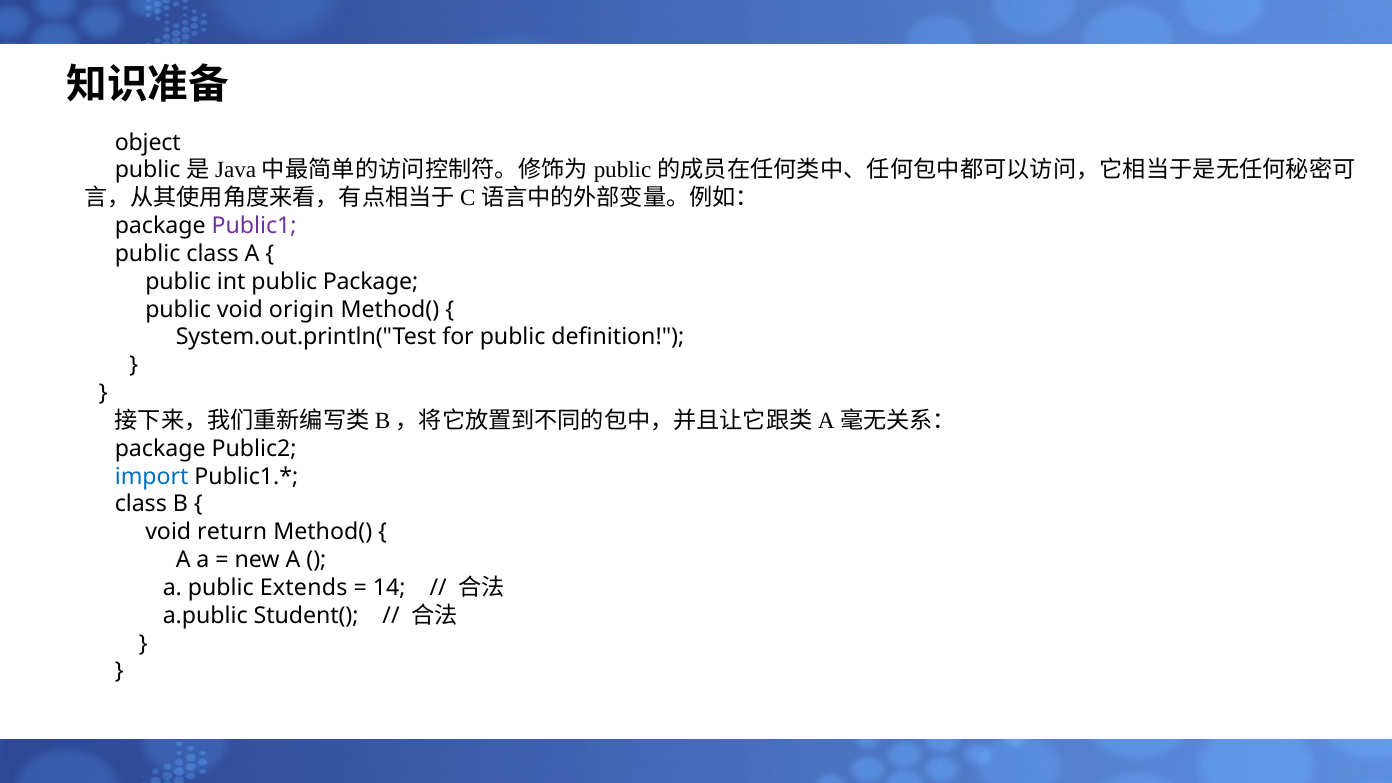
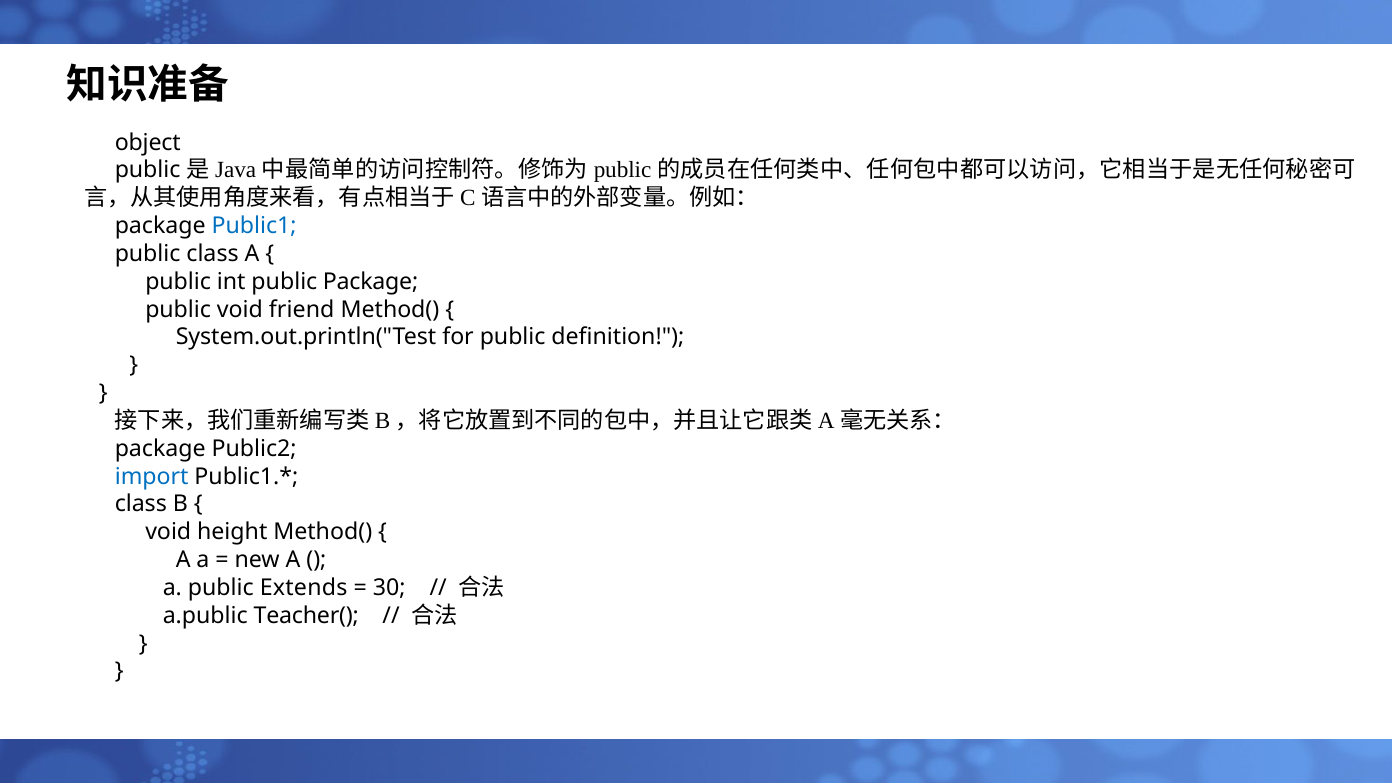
Public1 colour: purple -> blue (254, 226)
origin: origin -> friend (302, 309)
return: return -> height (232, 532)
14: 14 -> 30 (389, 588)
Student(: Student( -> Teacher( (306, 616)
